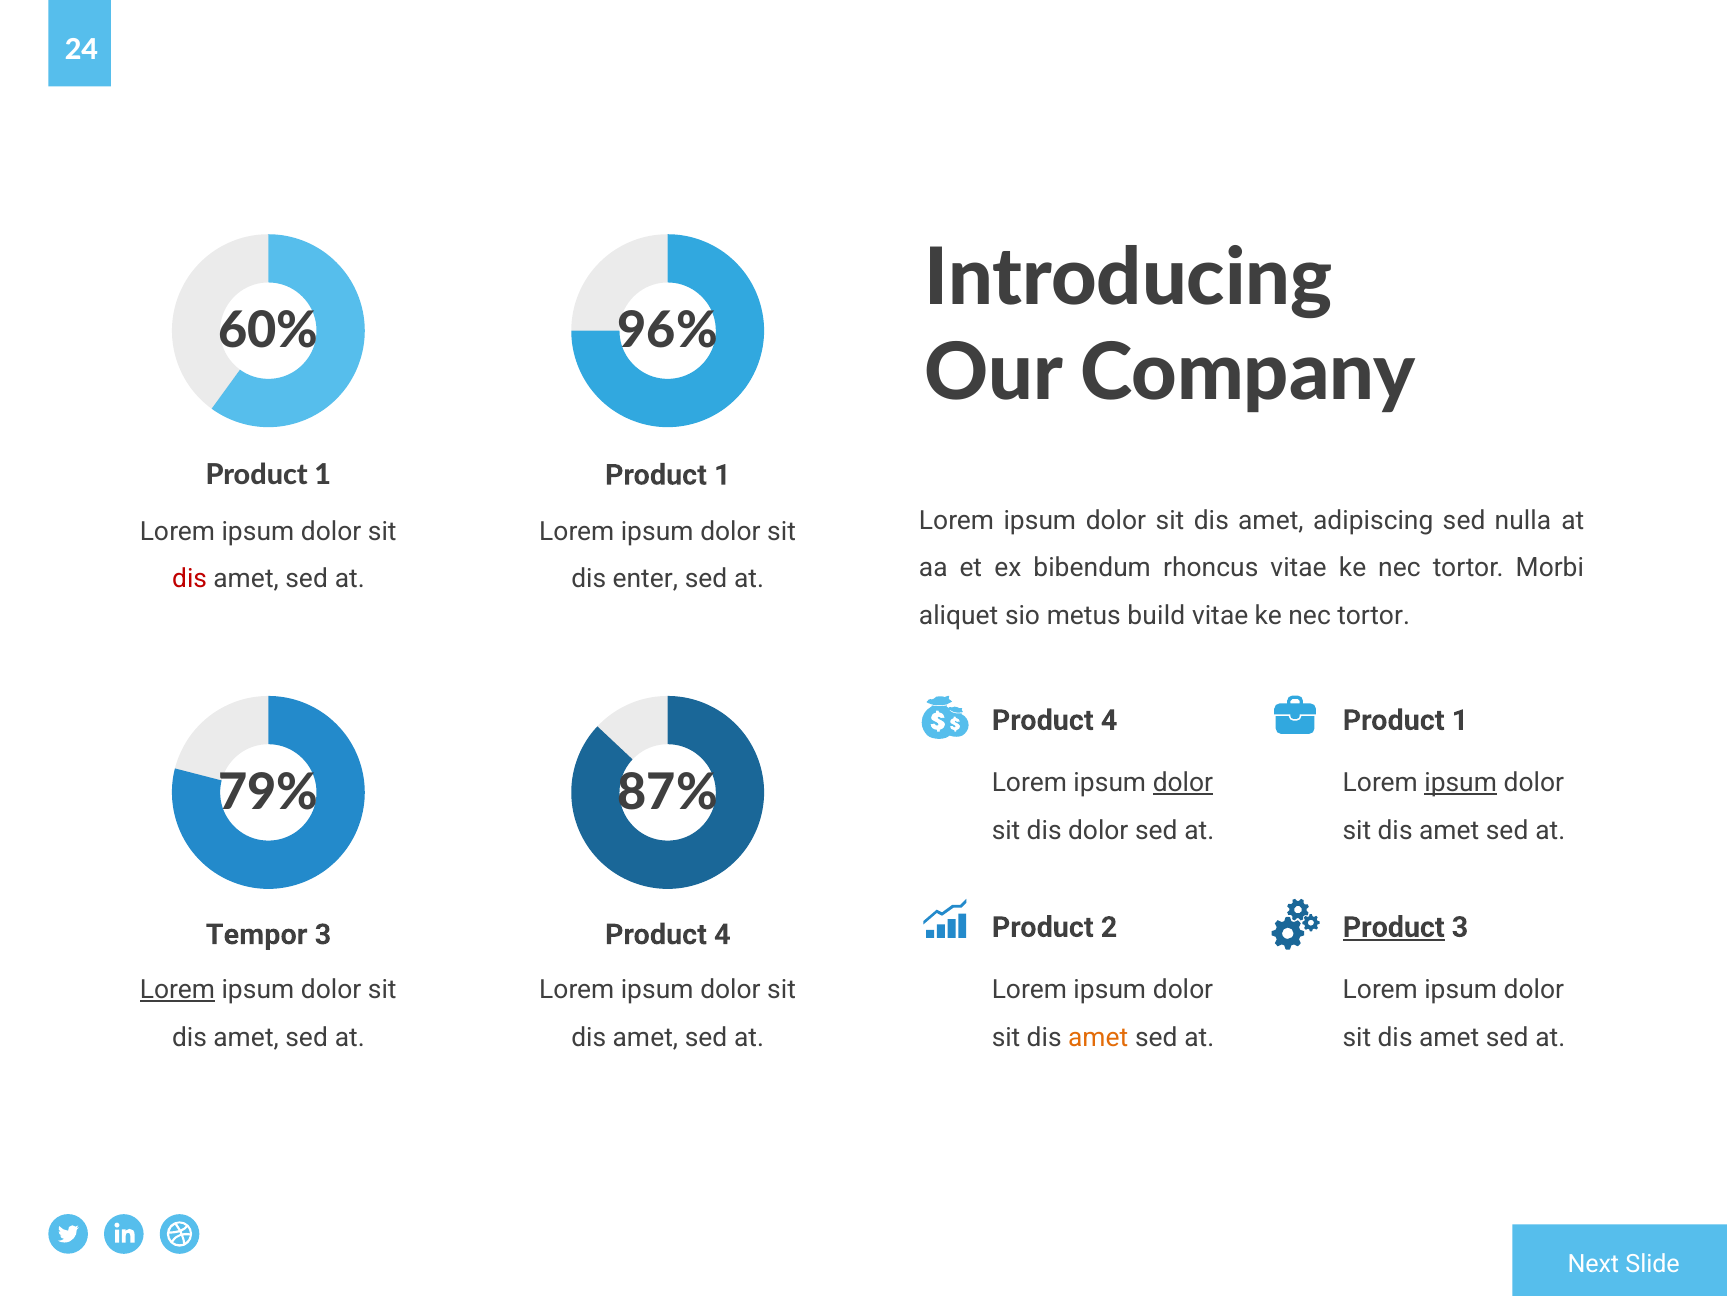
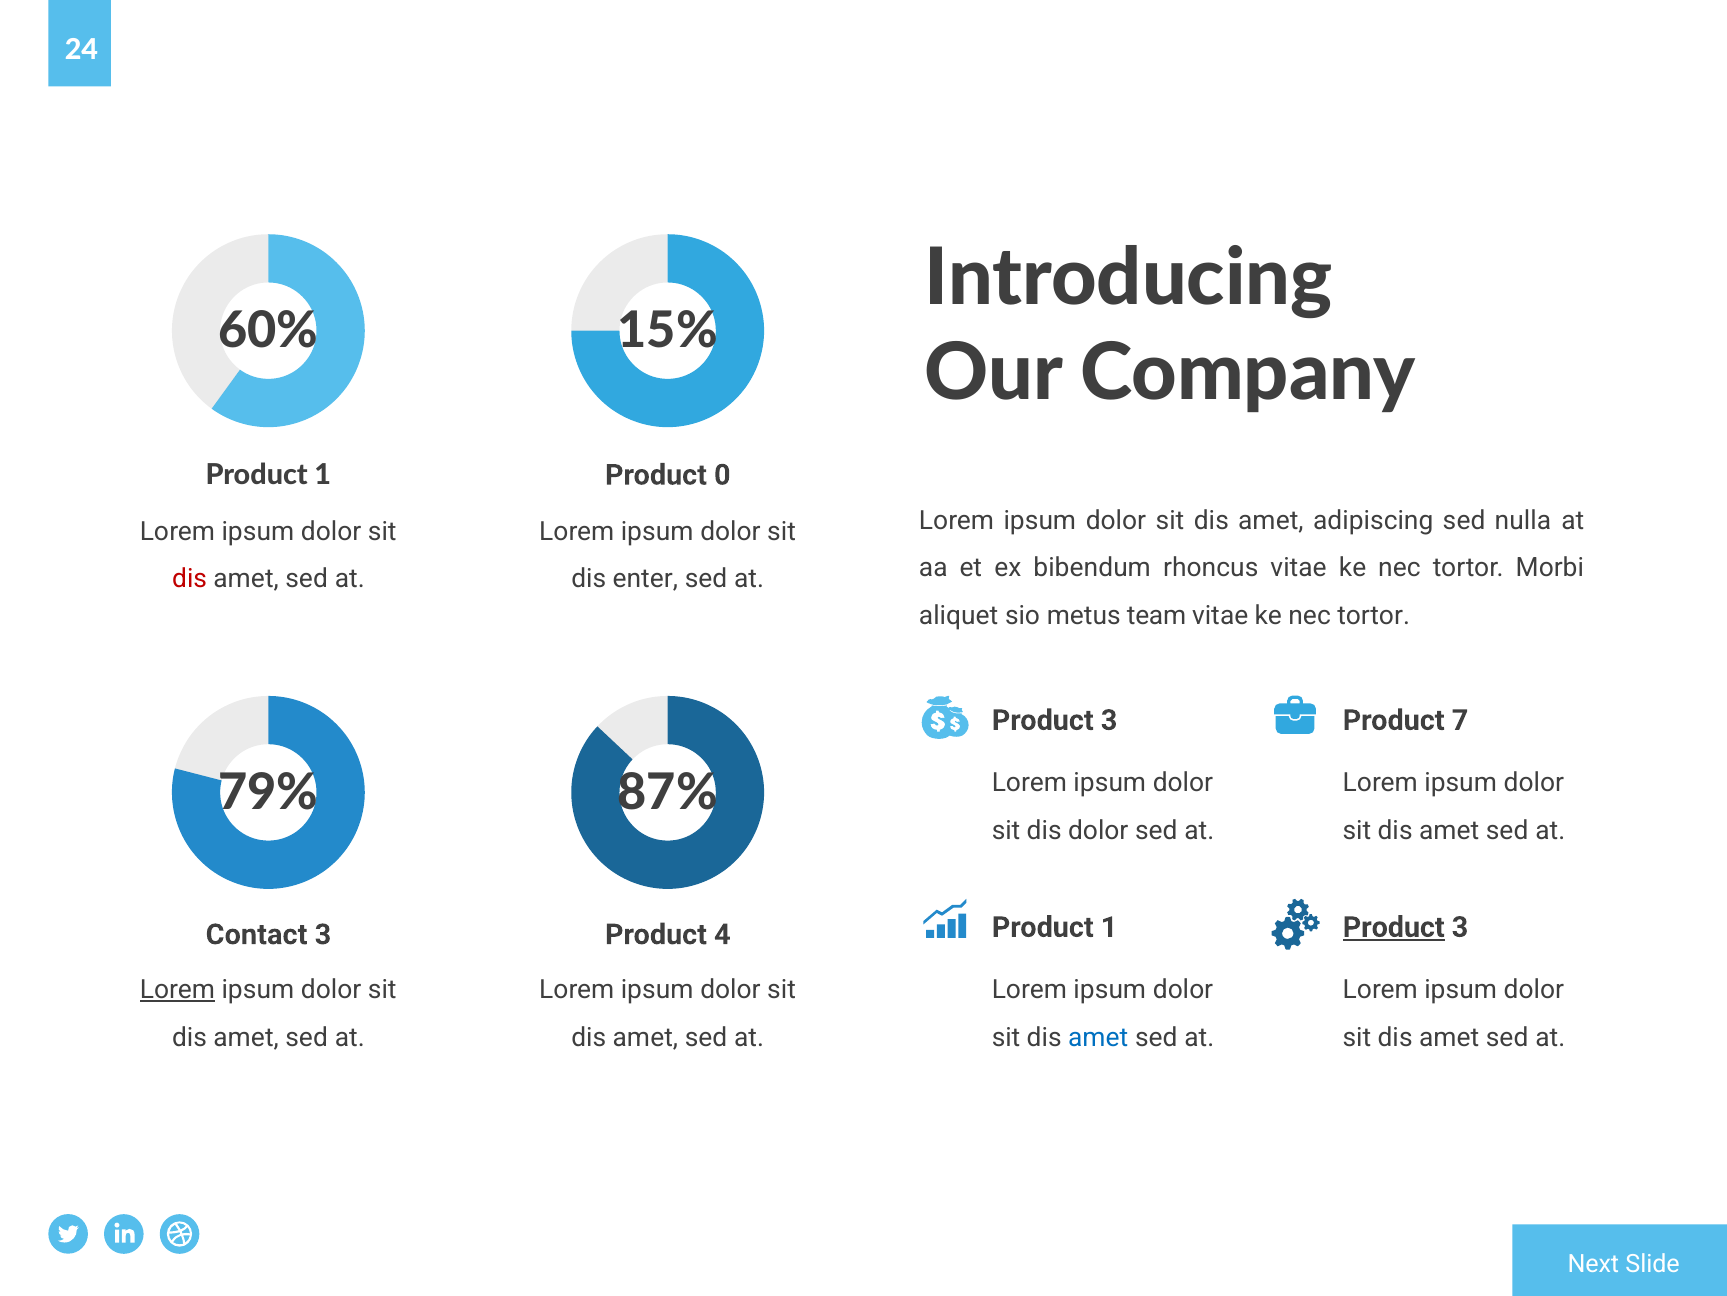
96%: 96% -> 15% (668, 331)
1: 1 -> 0 (722, 475)
build: build -> team (1157, 615)
4: 4 -> 3 (1109, 720)
1: 1 -> 7 (1460, 720)
dolor underline: present -> none (1183, 782)
ipsum underline: present -> none (1461, 782)
2: 2 -> 1 (1109, 927)
Tempor: Tempor -> Contact (257, 934)
amet colour: orange -> blue (1098, 1037)
